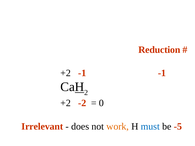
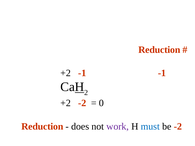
Irrelevant: Irrelevant -> Reduction (42, 127)
work colour: orange -> purple (118, 127)
be -5: -5 -> -2 (178, 127)
